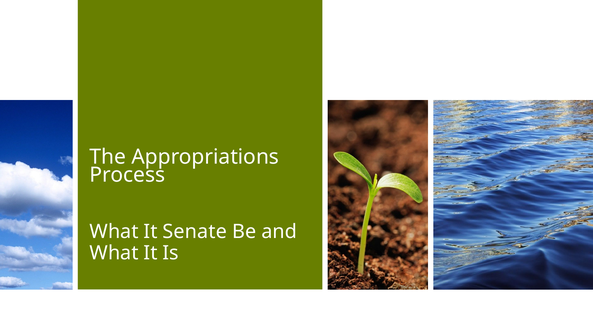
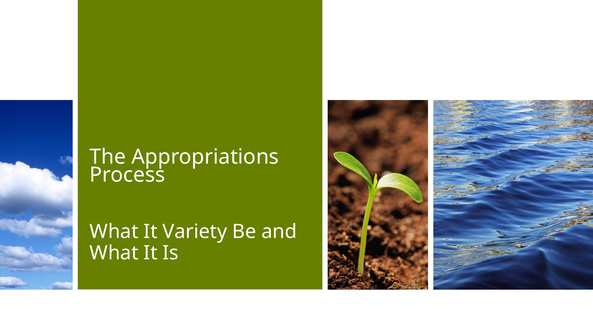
Senate: Senate -> Variety (195, 231)
